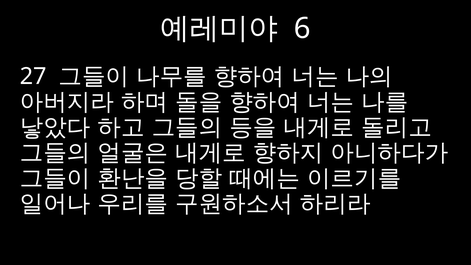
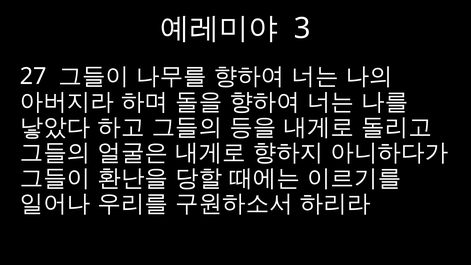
6: 6 -> 3 (302, 28)
